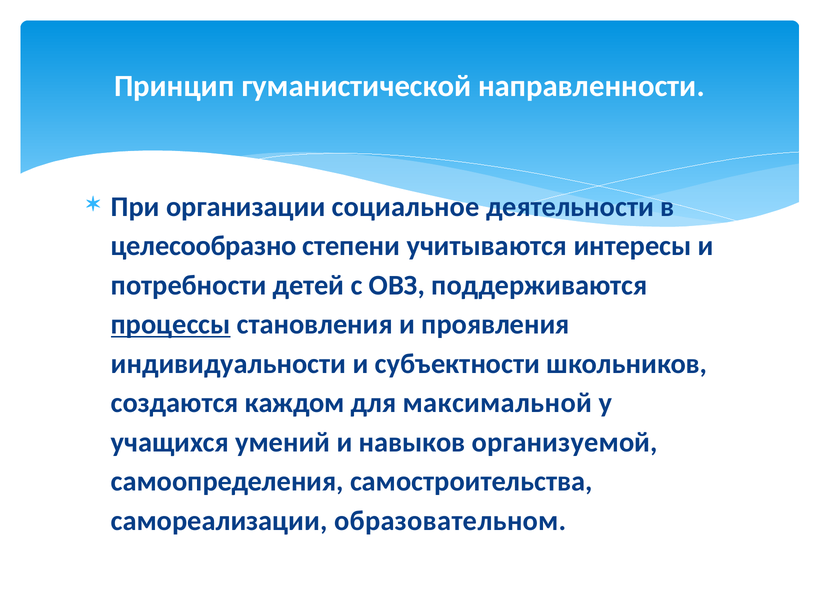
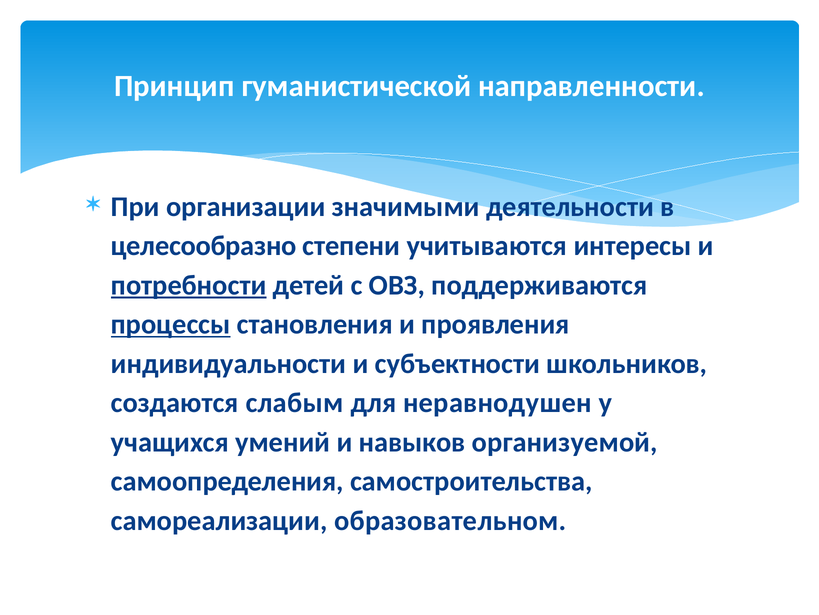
социальное: социальное -> значимыми (406, 206)
потребности underline: none -> present (189, 285)
каждом: каждом -> слабым (294, 402)
максимальной: максимальной -> неравнодушен (497, 402)
